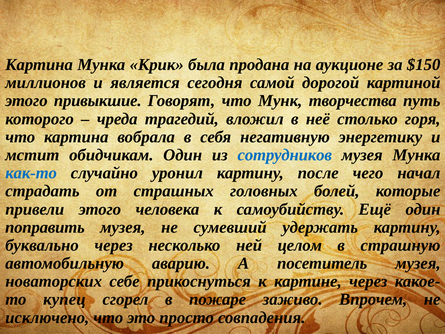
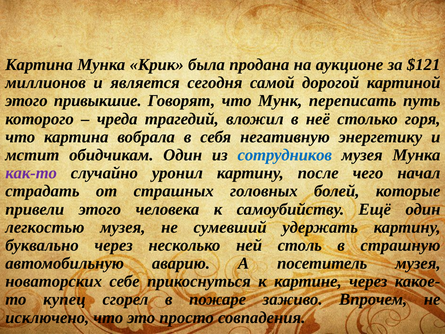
$150: $150 -> $121 (424, 65)
творчества: творчества -> переписать (353, 101)
как-то colour: blue -> purple (31, 173)
поправить: поправить -> легкостью (45, 227)
целом: целом -> столь (300, 245)
